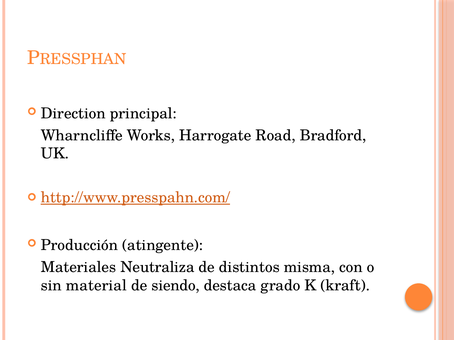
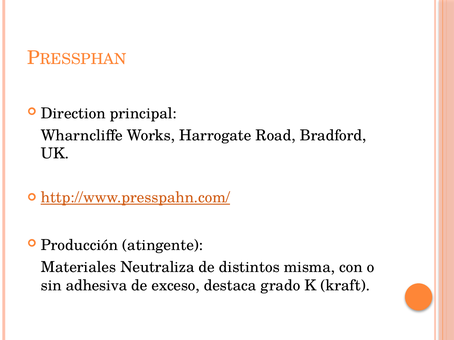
material: material -> adhesiva (97, 286)
siendo: siendo -> exceso (176, 286)
